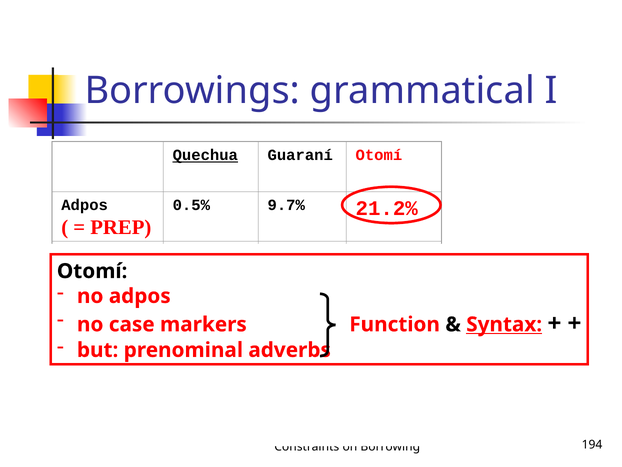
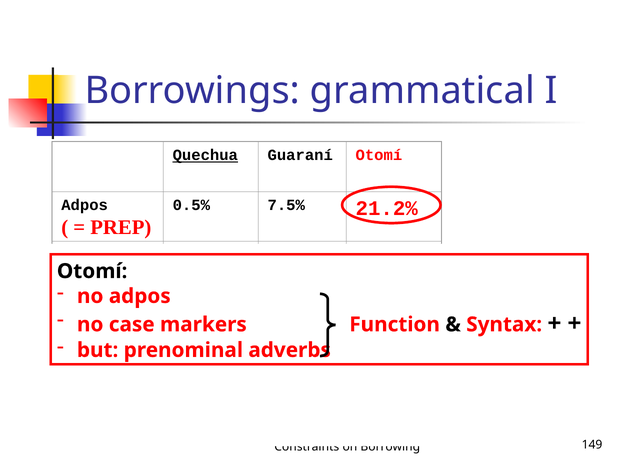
0.5% 9.7%: 9.7% -> 7.5% (286, 205)
Syntax underline: present -> none (504, 324)
194: 194 -> 149 (592, 444)
